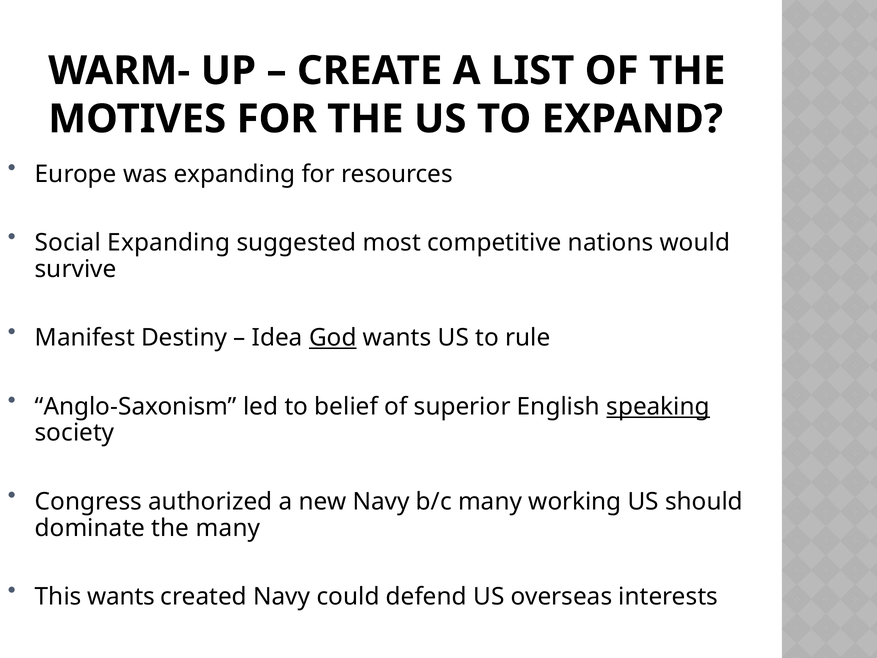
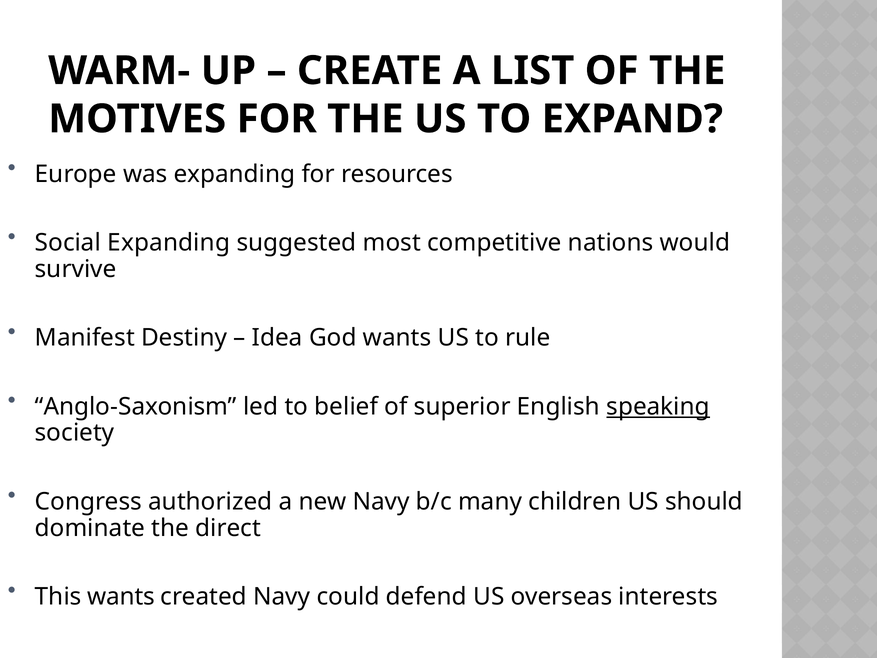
God underline: present -> none (333, 338)
working: working -> children (575, 501)
the many: many -> direct (228, 528)
